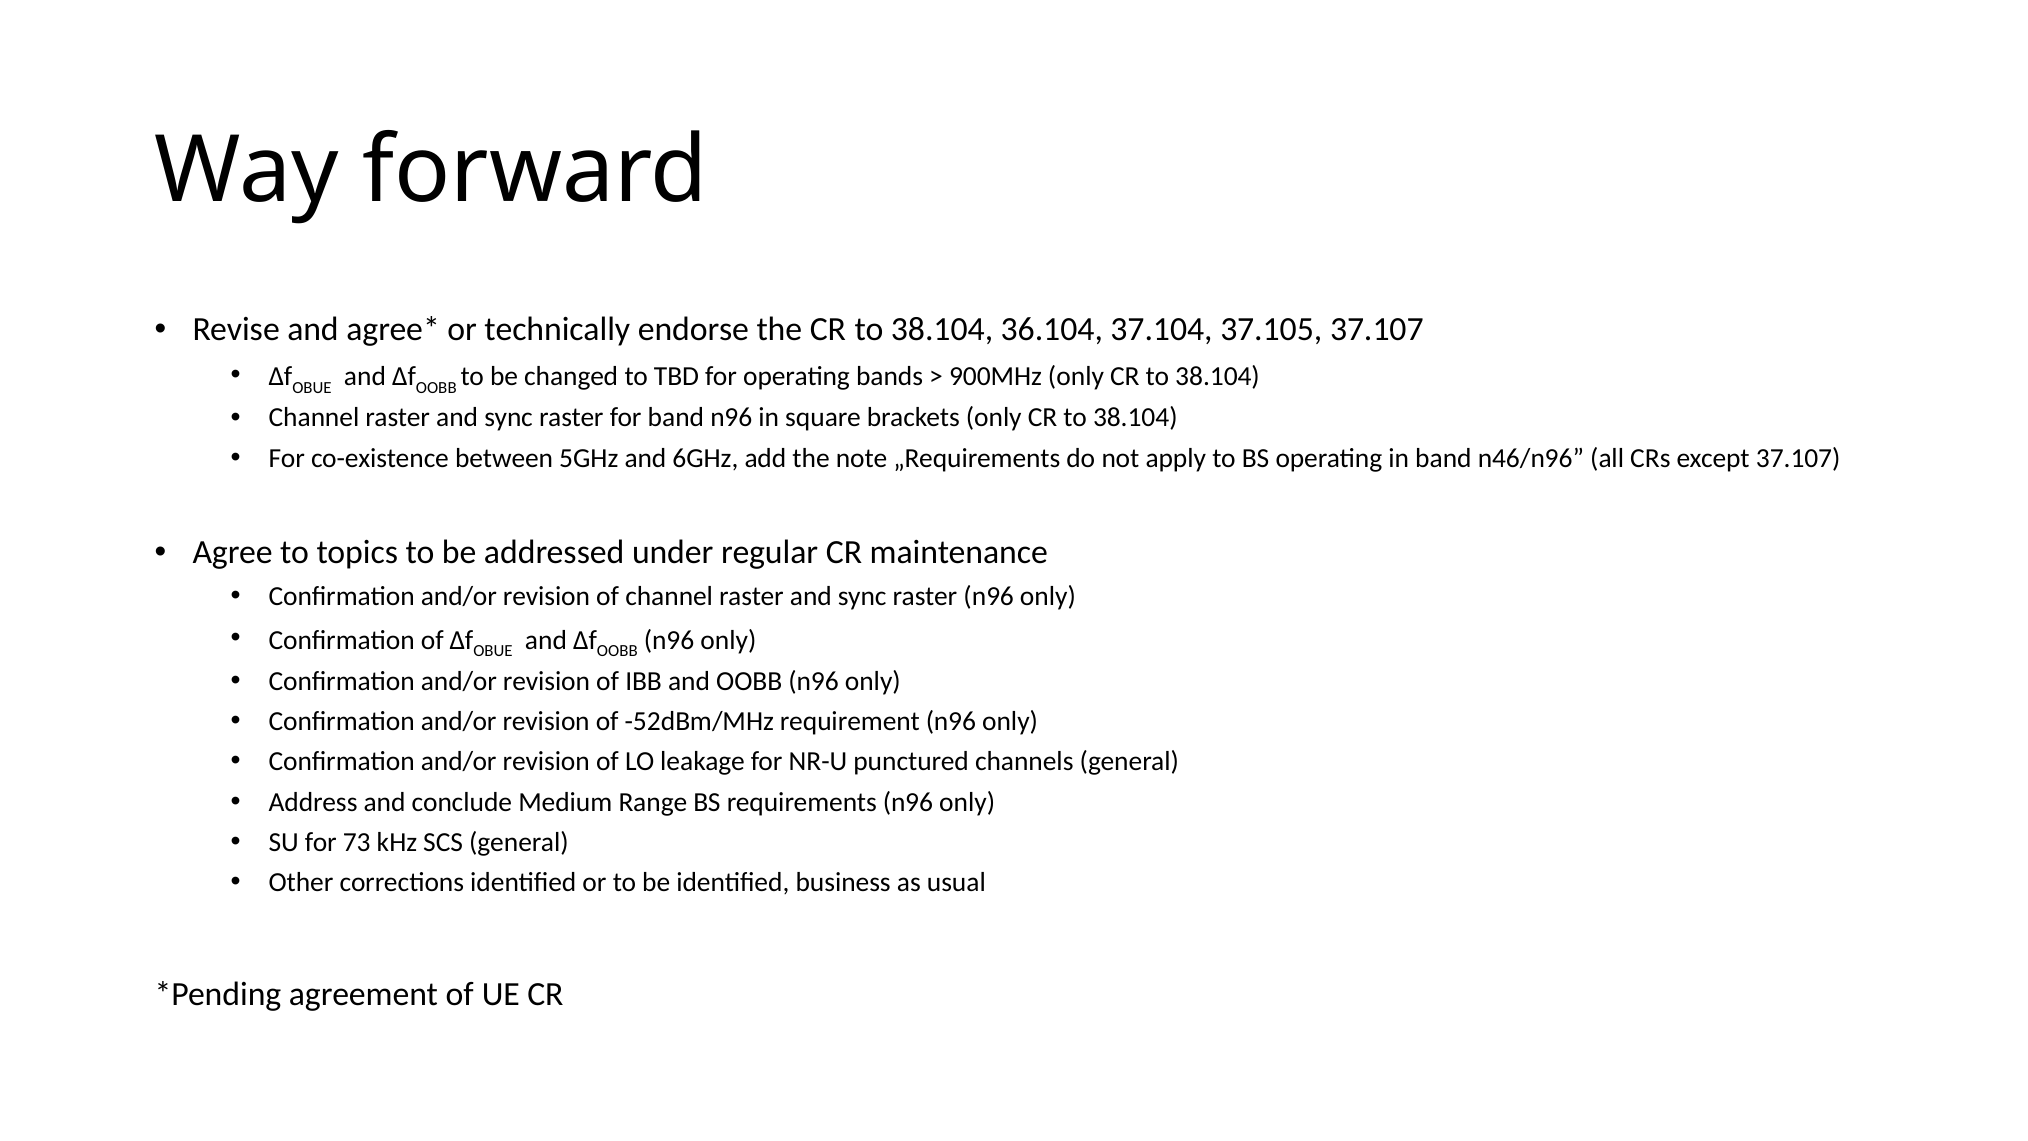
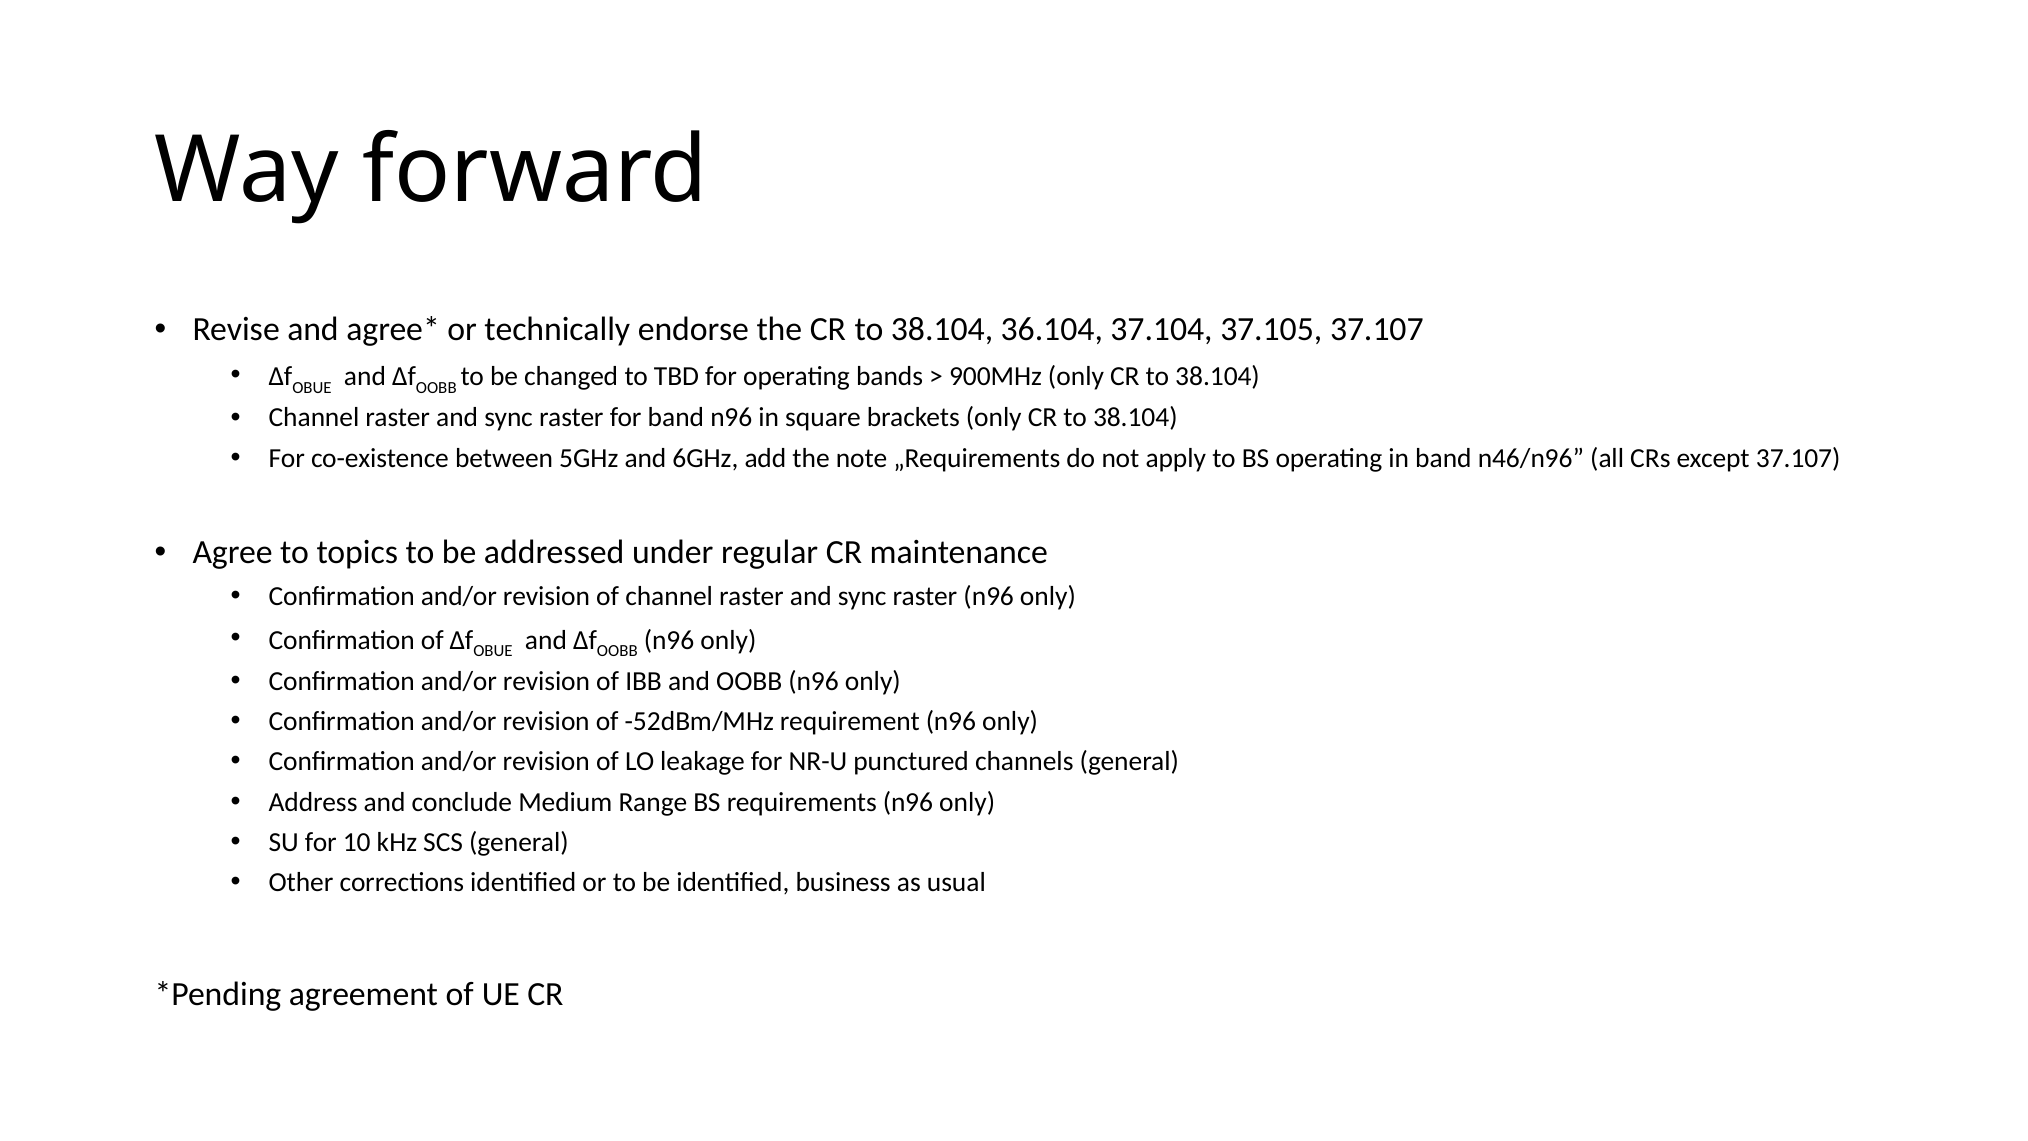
73: 73 -> 10 (357, 842)
